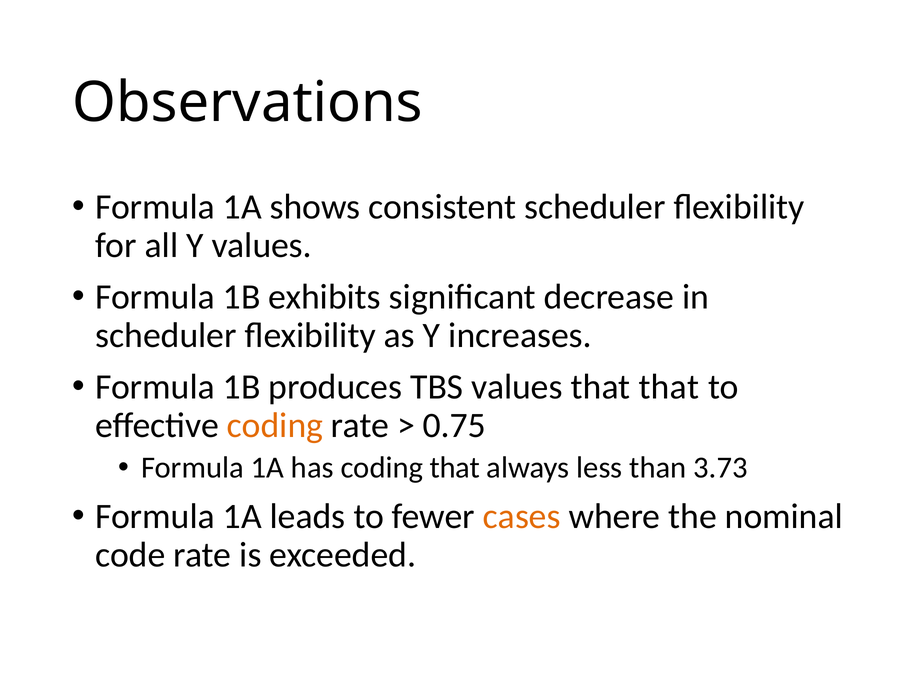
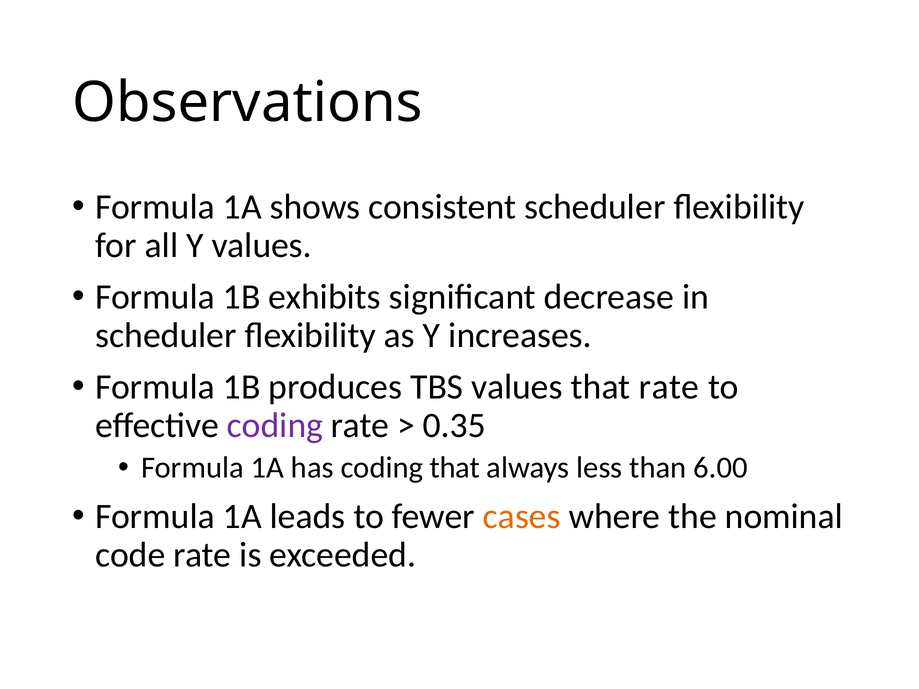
that that: that -> rate (669, 387)
coding colour: orange -> purple (275, 426)
0.75: 0.75 -> 0.35 (454, 426)
3.73: 3.73 -> 6.00 (721, 468)
